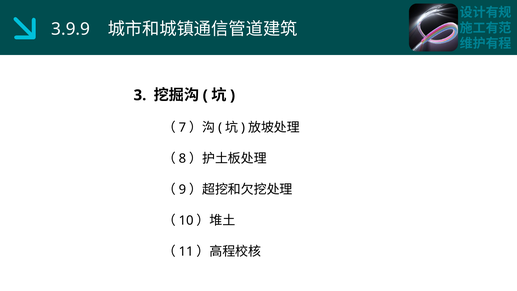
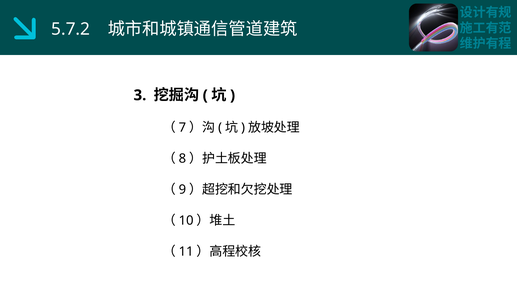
3.9.9: 3.9.9 -> 5.7.2 (71, 29)
